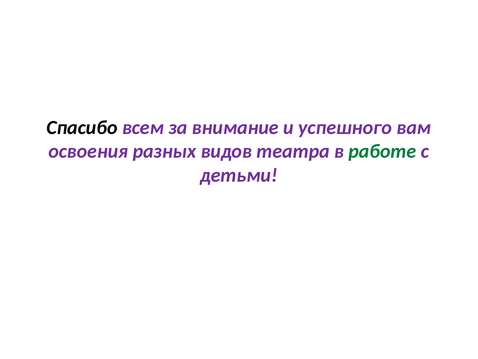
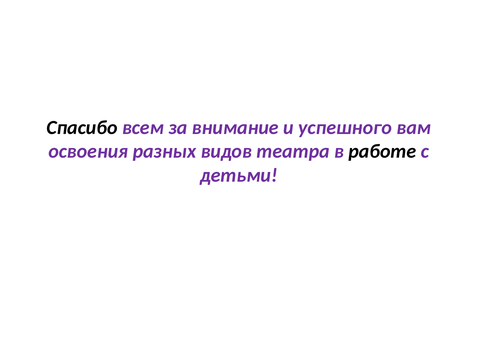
работе colour: green -> black (382, 151)
